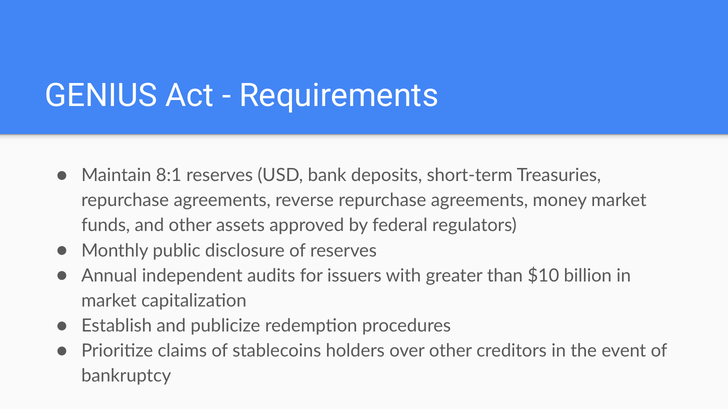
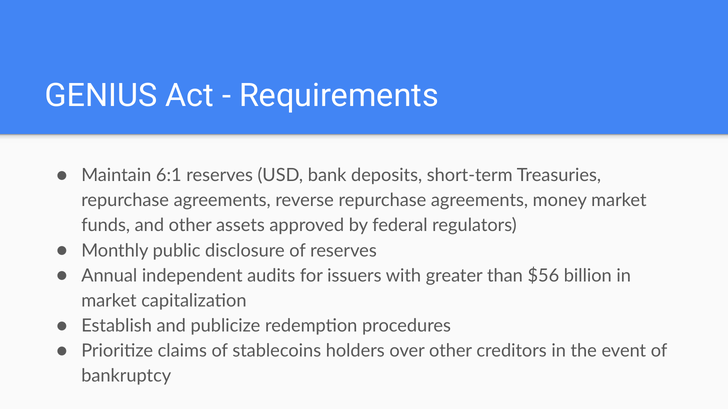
8:1: 8:1 -> 6:1 (169, 176)
$10: $10 -> $56 (543, 276)
